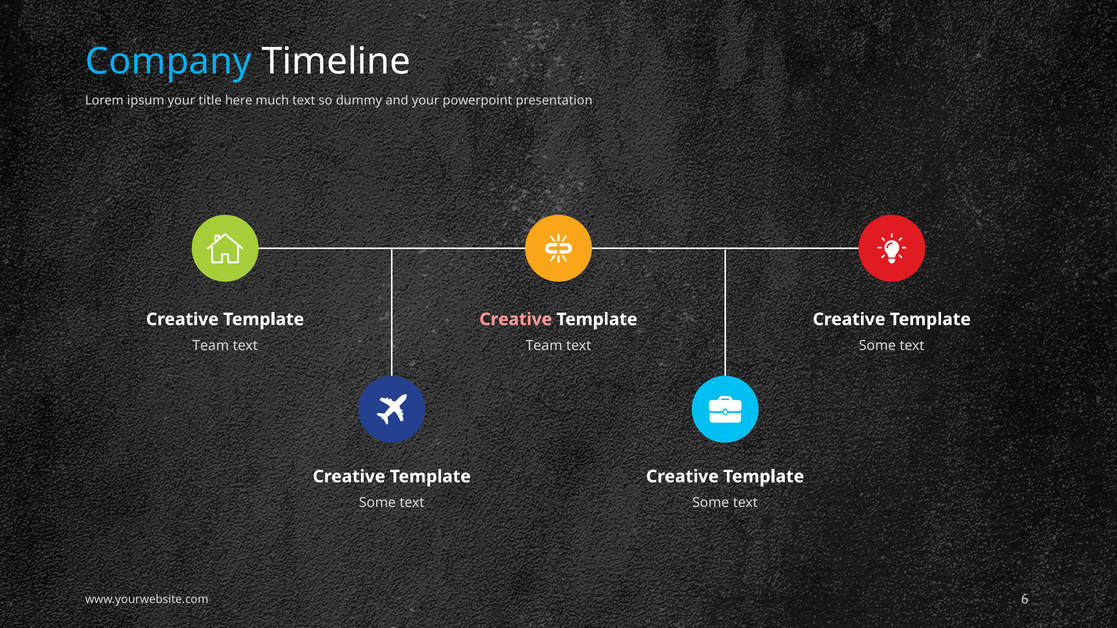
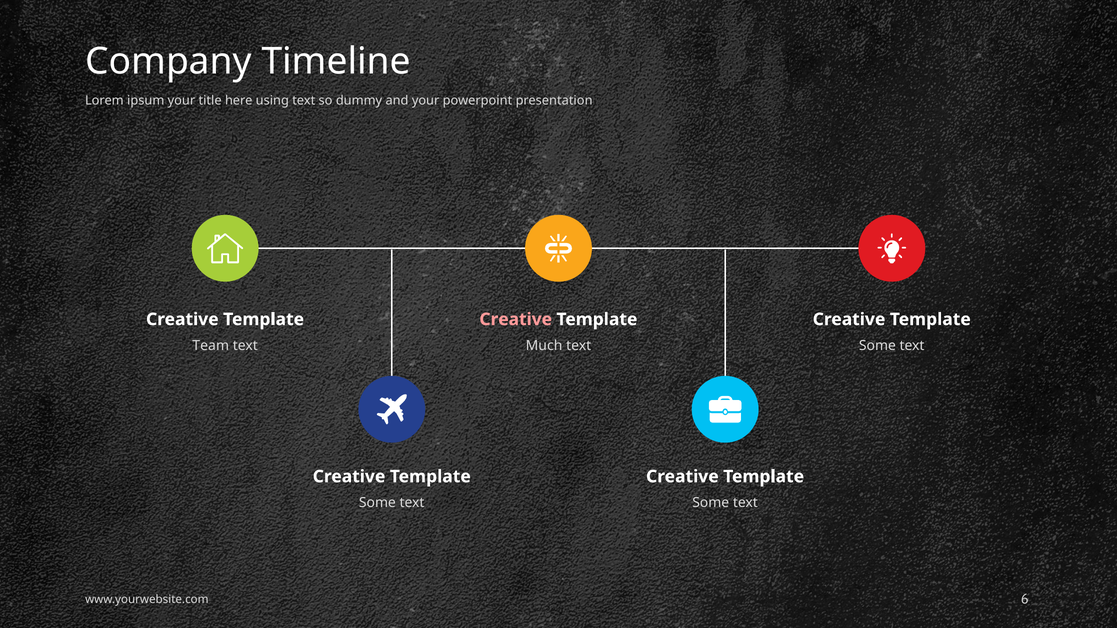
Company colour: light blue -> white (168, 62)
much: much -> using (272, 101)
Team: Team -> Much (544, 346)
